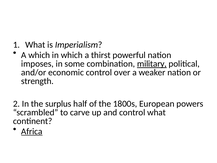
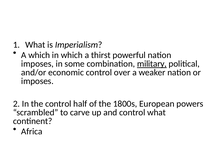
strength: strength -> imposes (37, 81)
the surplus: surplus -> control (58, 104)
Africa underline: present -> none (32, 131)
